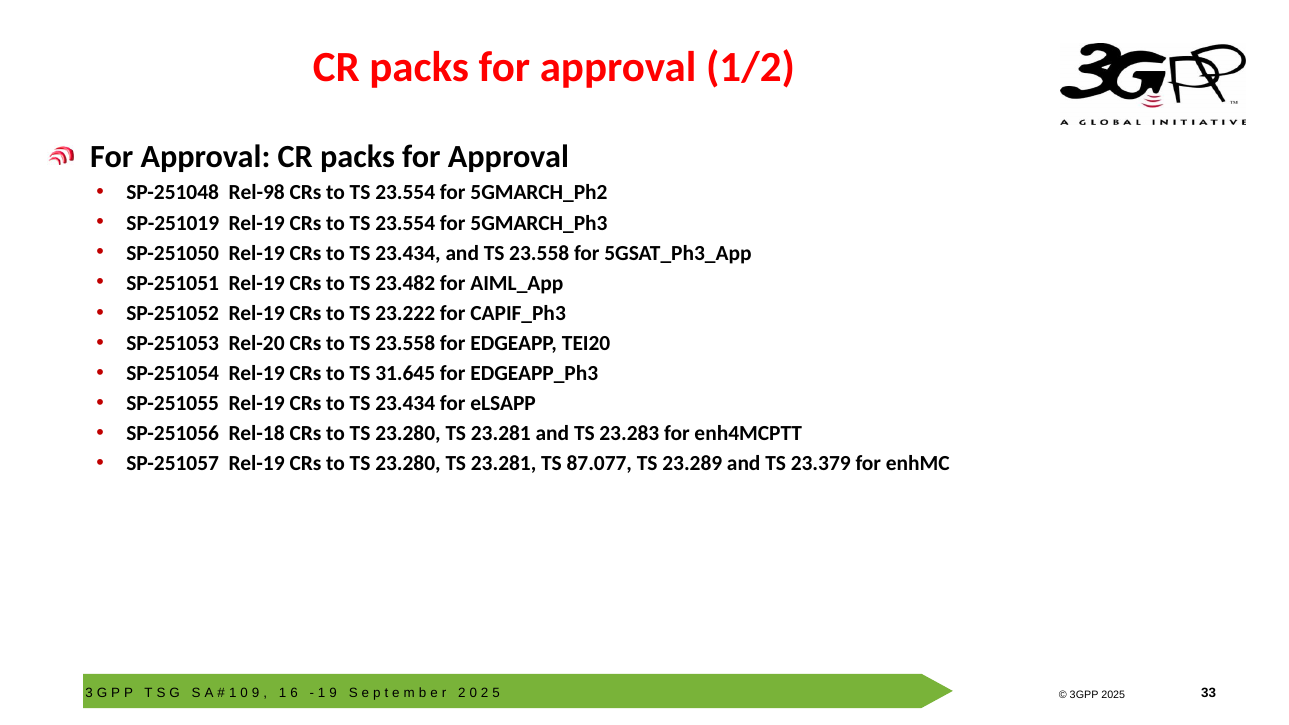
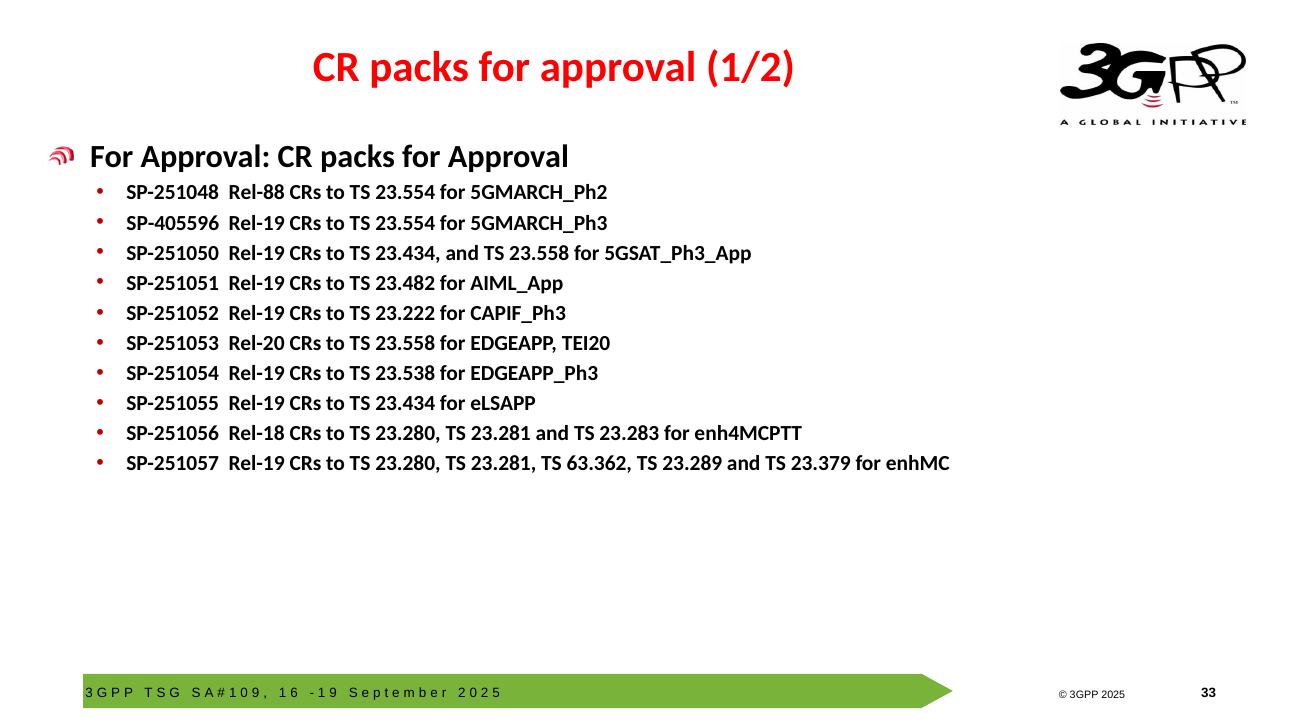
Rel-98: Rel-98 -> Rel-88 (257, 193)
SP-251019: SP-251019 -> SP-405596 (173, 223)
31.645: 31.645 -> 23.538 (405, 373)
87.077: 87.077 -> 63.362 (599, 464)
